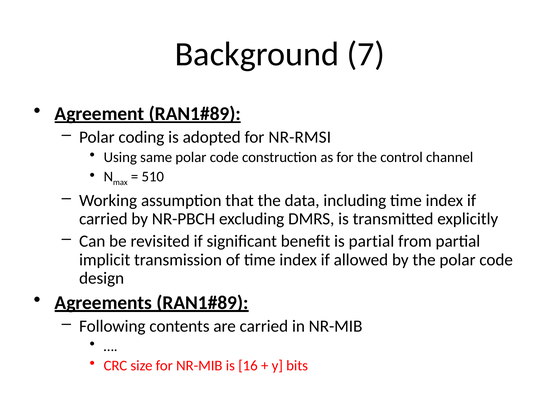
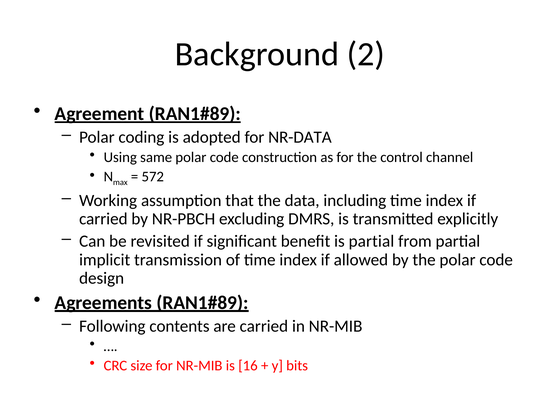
7: 7 -> 2 (366, 54)
NR-RMSI: NR-RMSI -> NR-DATA (300, 137)
510: 510 -> 572 (153, 177)
